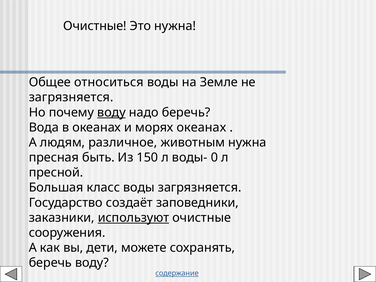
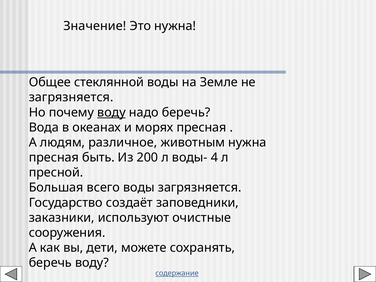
Очистные: Очистные -> Значение (95, 26)
относиться: относиться -> стеклянной (109, 82)
морях океанах: океанах -> пресная (202, 127)
150: 150 -> 200 (147, 157)
0: 0 -> 4 (214, 157)
класс: класс -> всего (103, 188)
используют underline: present -> none (133, 218)
